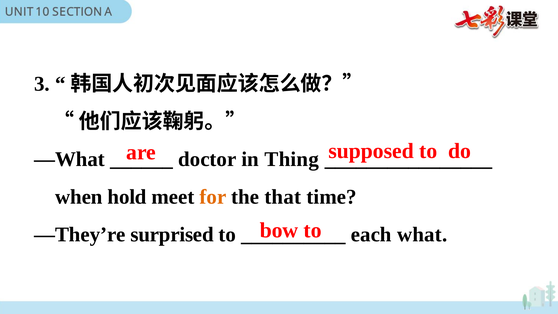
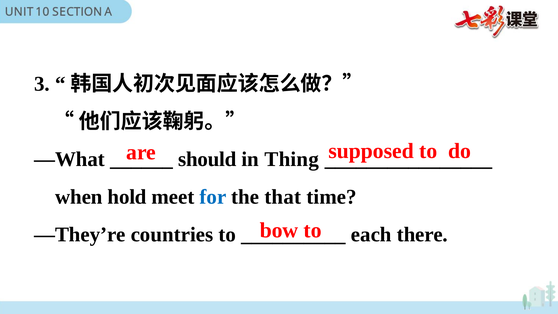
doctor: doctor -> should (207, 159)
for colour: orange -> blue (213, 197)
surprised: surprised -> countries (172, 235)
what: what -> there (422, 235)
